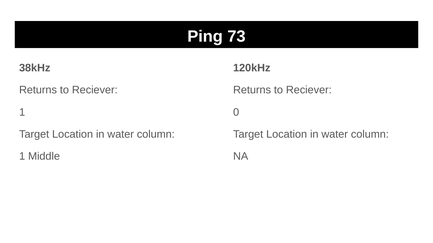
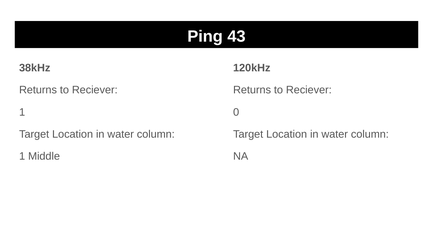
73: 73 -> 43 (236, 36)
